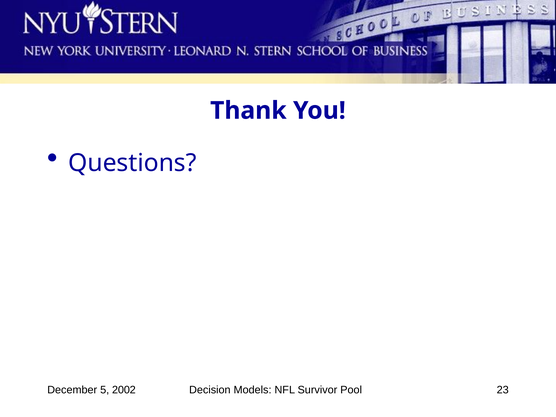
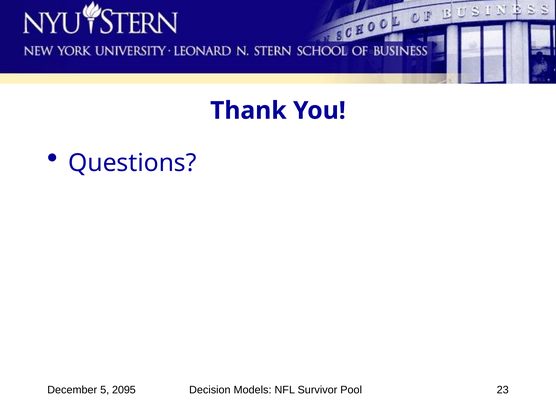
2002: 2002 -> 2095 (124, 390)
